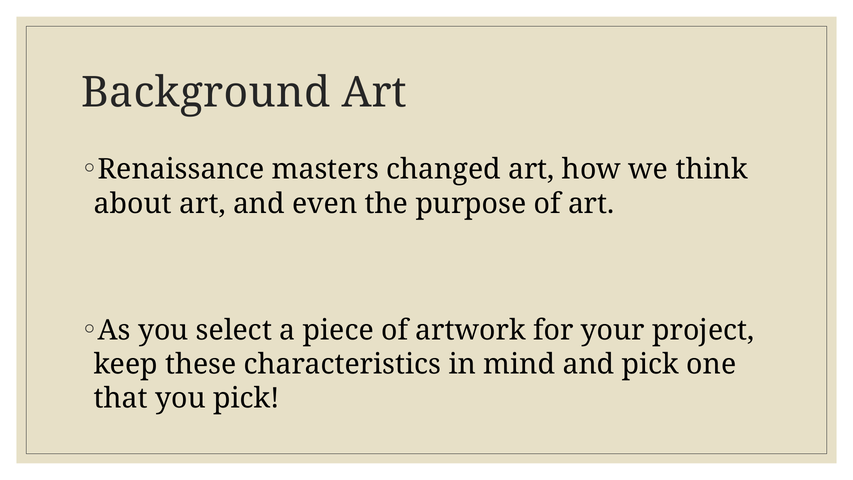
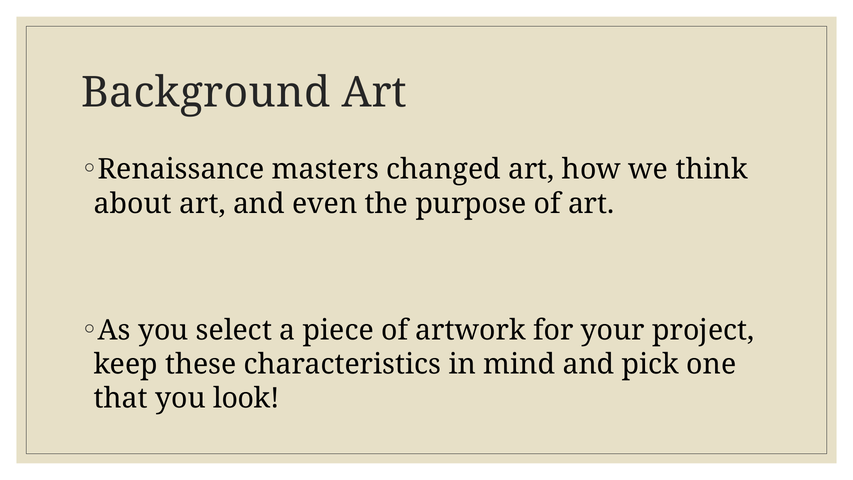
you pick: pick -> look (246, 398)
